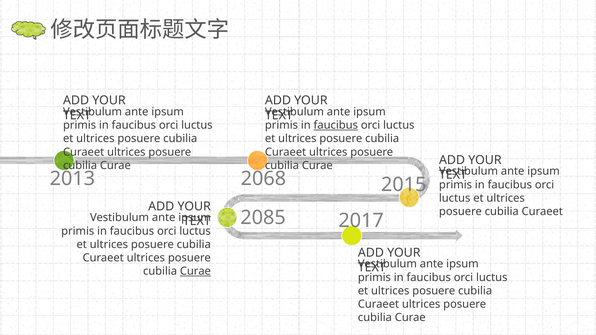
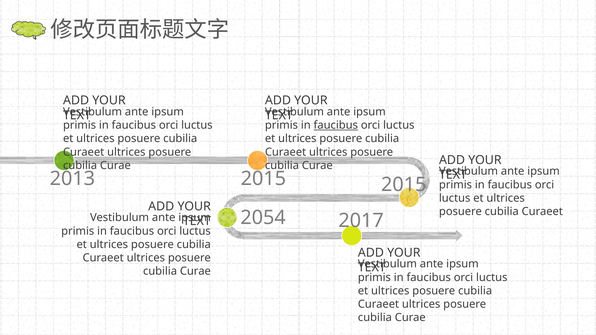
2013 2068: 2068 -> 2015 (263, 179)
2085: 2085 -> 2054 (263, 218)
Curae underline: present -> none (195, 271)
